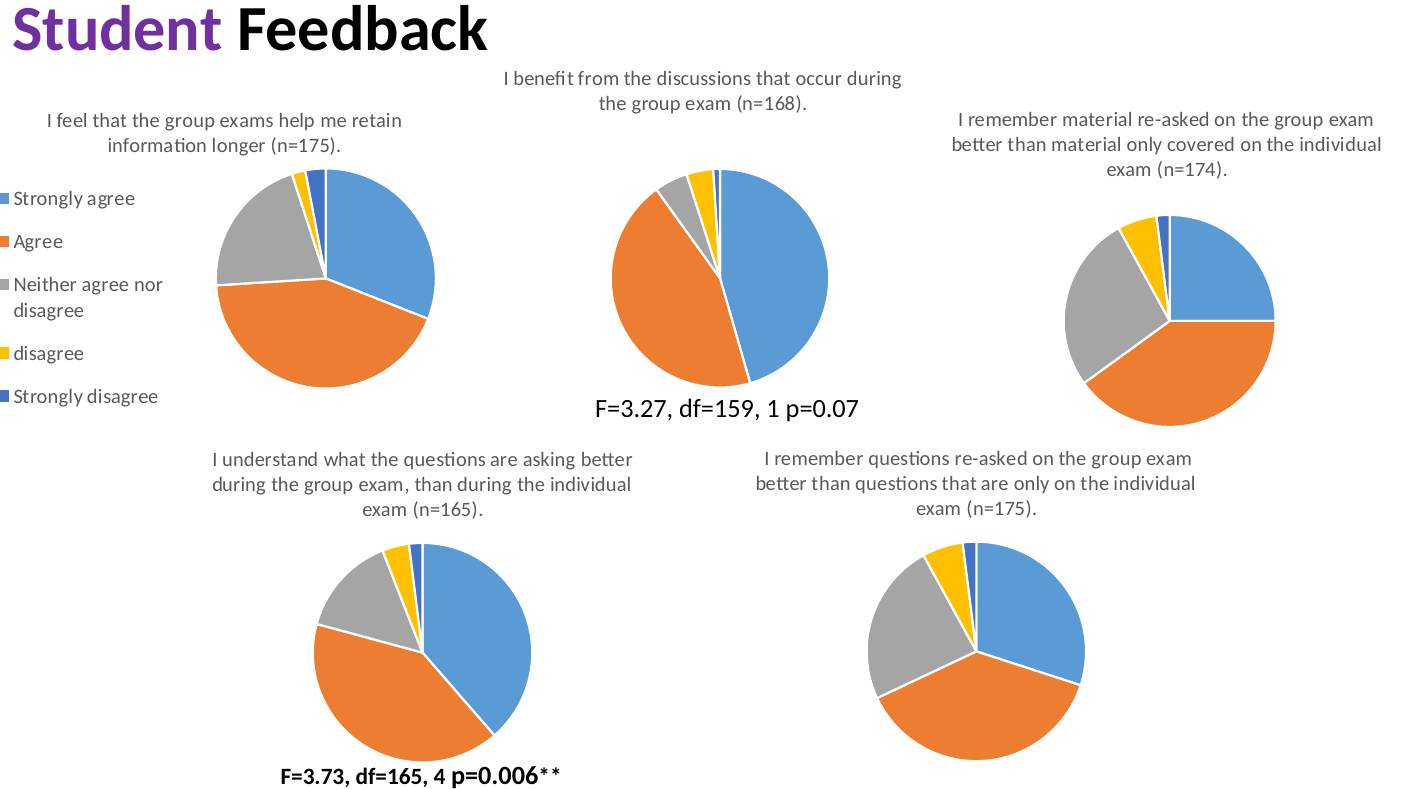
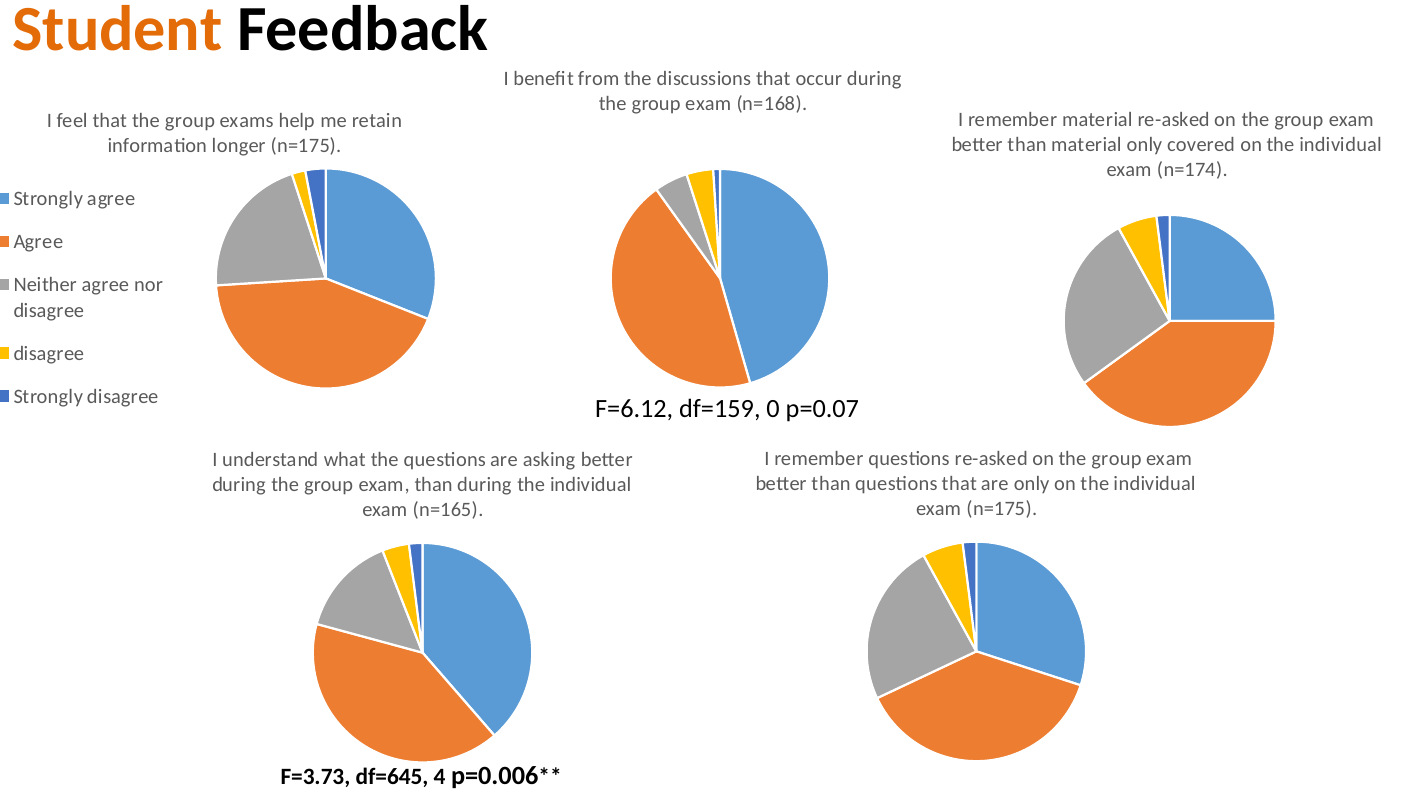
Student colour: purple -> orange (118, 29)
F=3.27: F=3.27 -> F=6.12 (634, 408)
1: 1 -> 0 (773, 408)
df=165: df=165 -> df=645 (392, 776)
